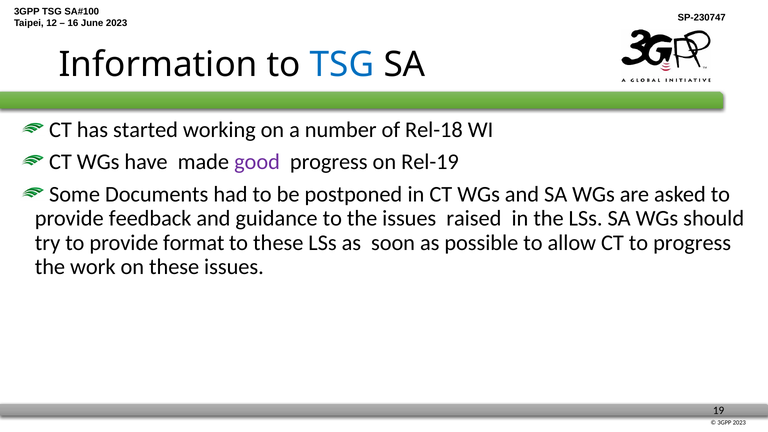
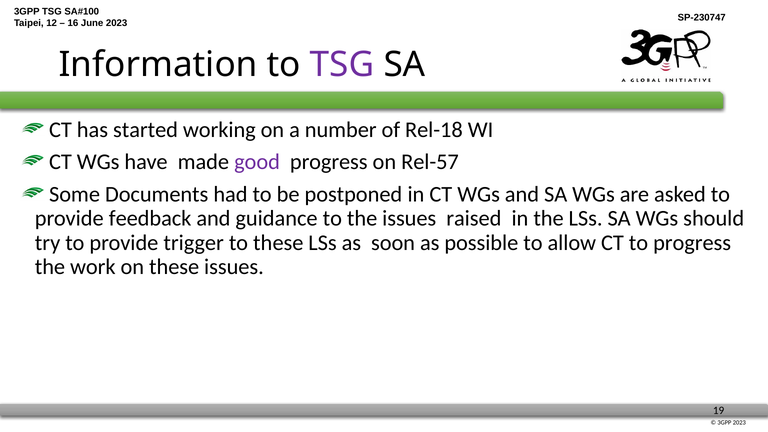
TSG colour: blue -> purple (342, 65)
Rel-19: Rel-19 -> Rel-57 (430, 162)
format: format -> trigger (194, 243)
